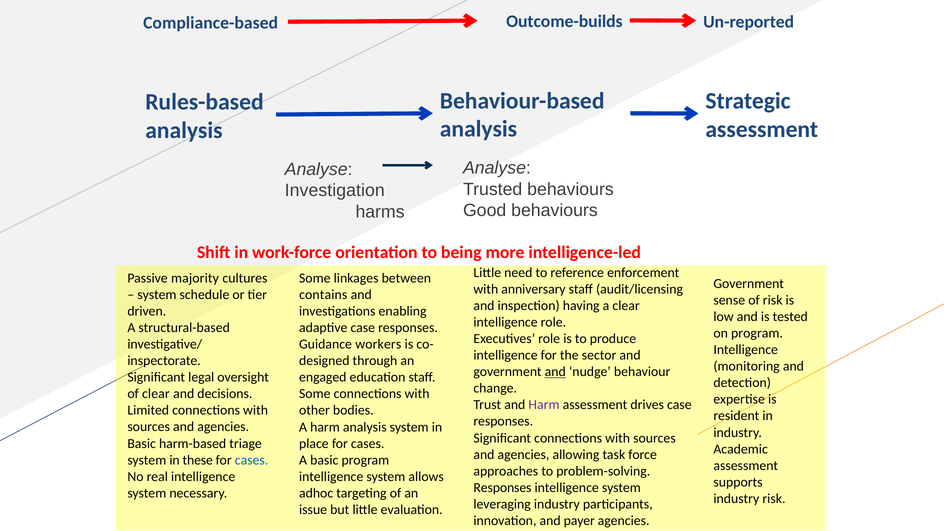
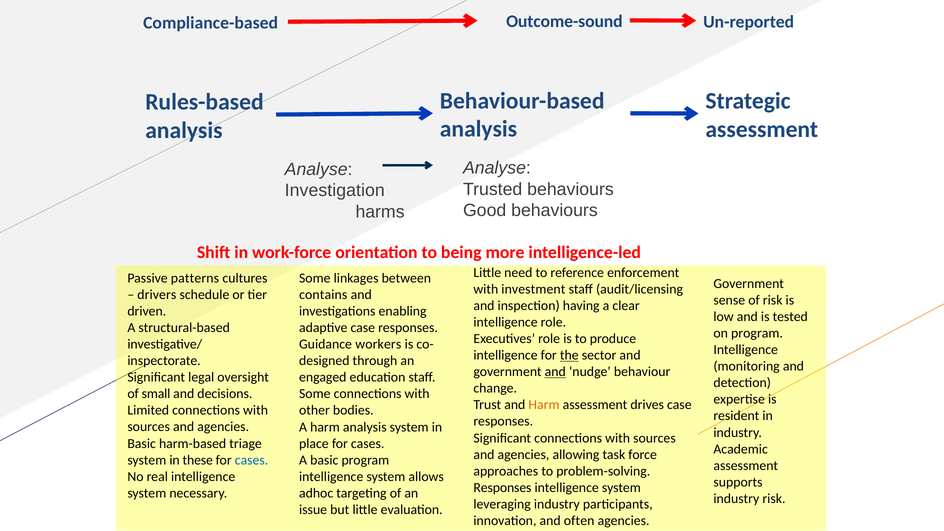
Outcome-builds: Outcome-builds -> Outcome-sound (564, 22)
majority: majority -> patterns (195, 278)
anniversary: anniversary -> investment (533, 289)
system: system -> drivers (157, 295)
the underline: none -> present (569, 355)
of clear: clear -> small (156, 394)
Harm colour: purple -> orange (544, 405)
payer: payer -> often (579, 521)
